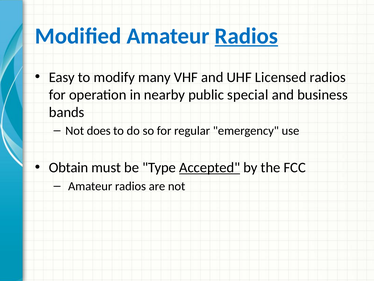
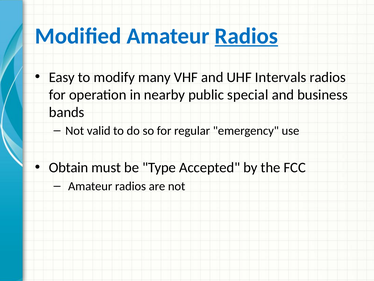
Licensed: Licensed -> Intervals (281, 77)
does: does -> valid (99, 131)
Accepted underline: present -> none (210, 167)
